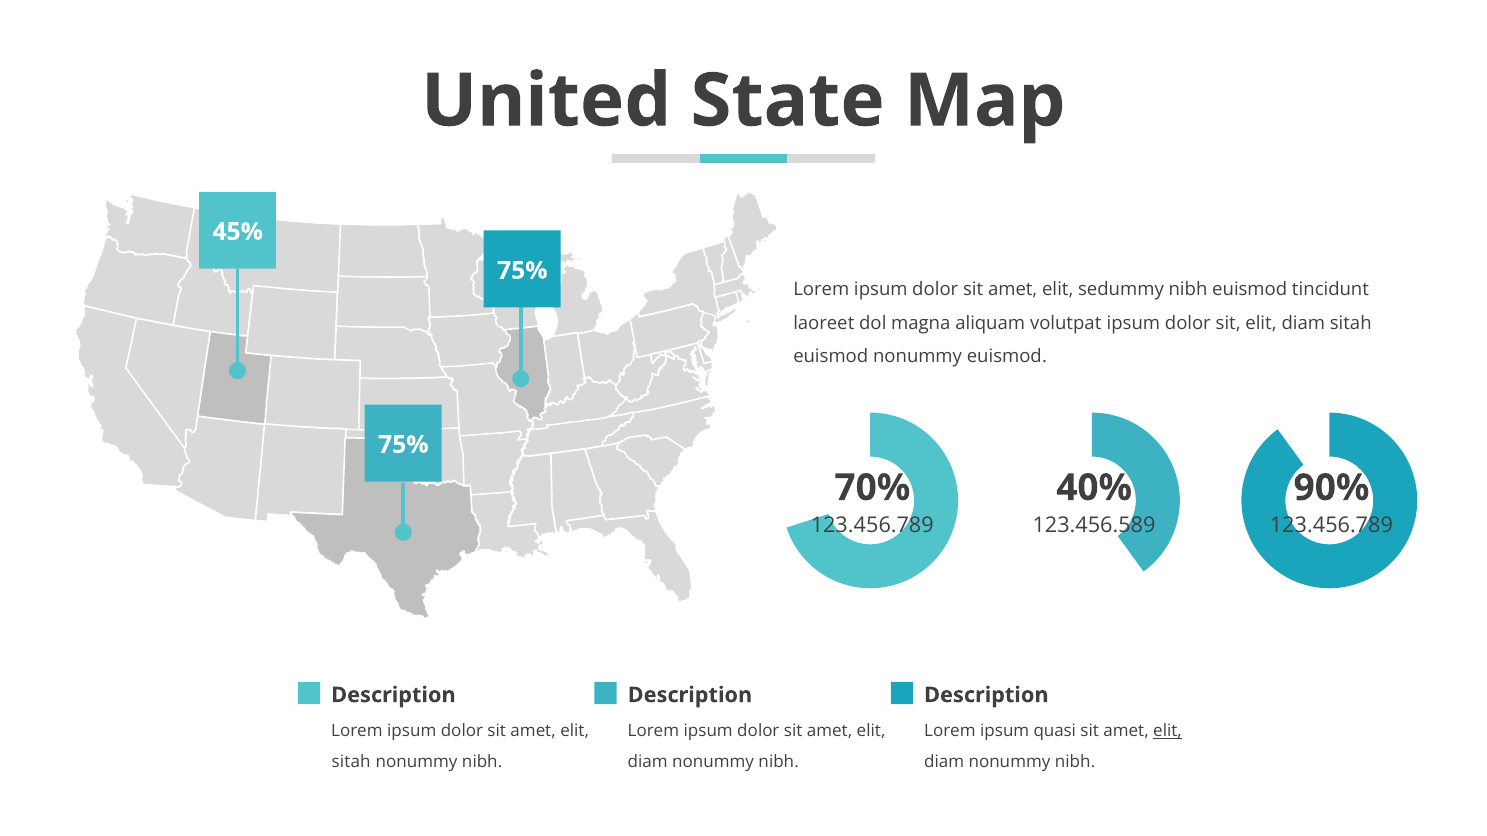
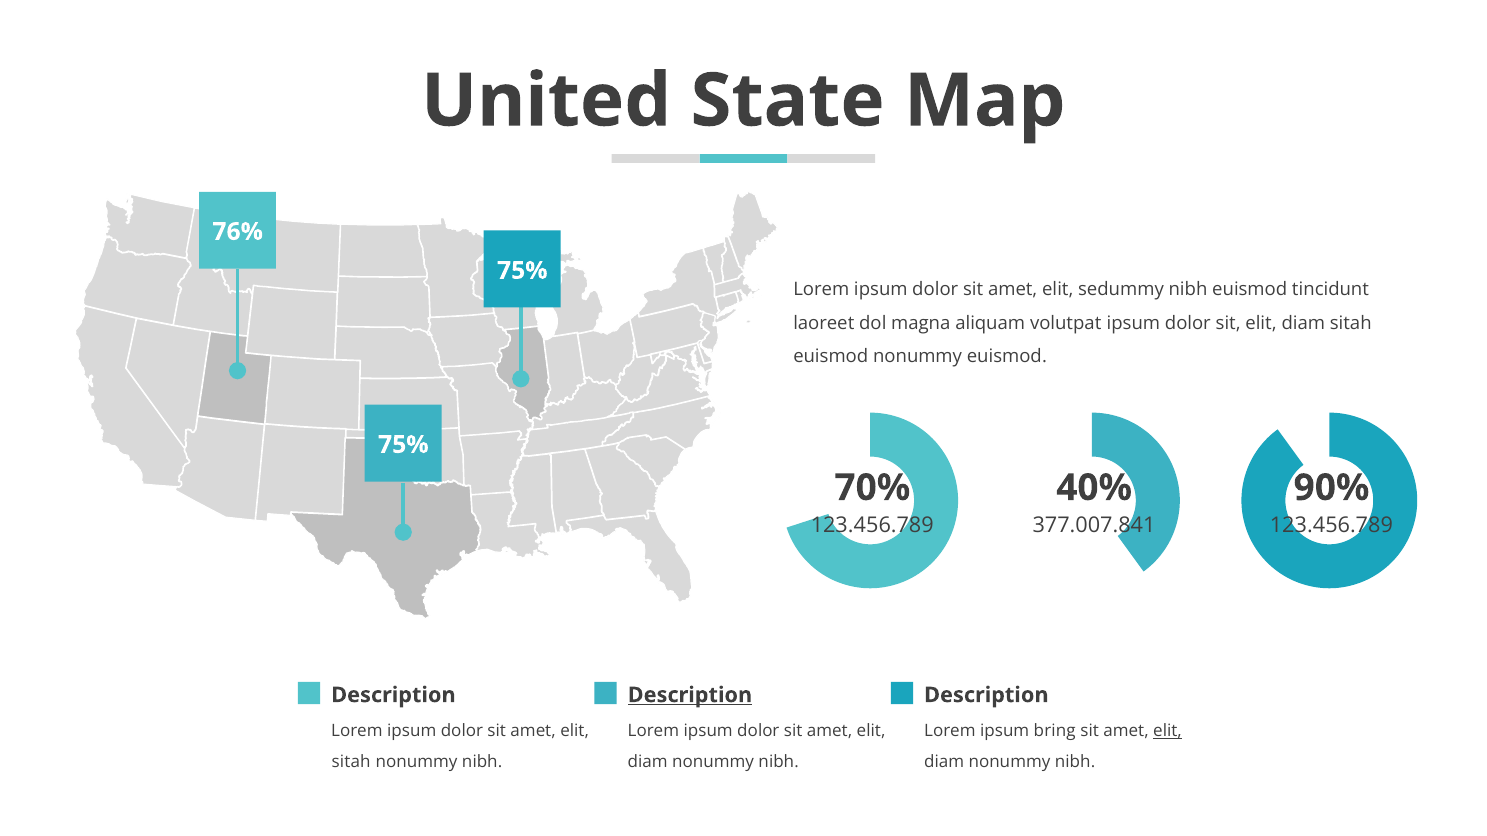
45%: 45% -> 76% (238, 232)
123.456.589: 123.456.589 -> 377.007.841 (1094, 525)
Description underline: none -> present (690, 695)
quasi: quasi -> bring (1055, 732)
